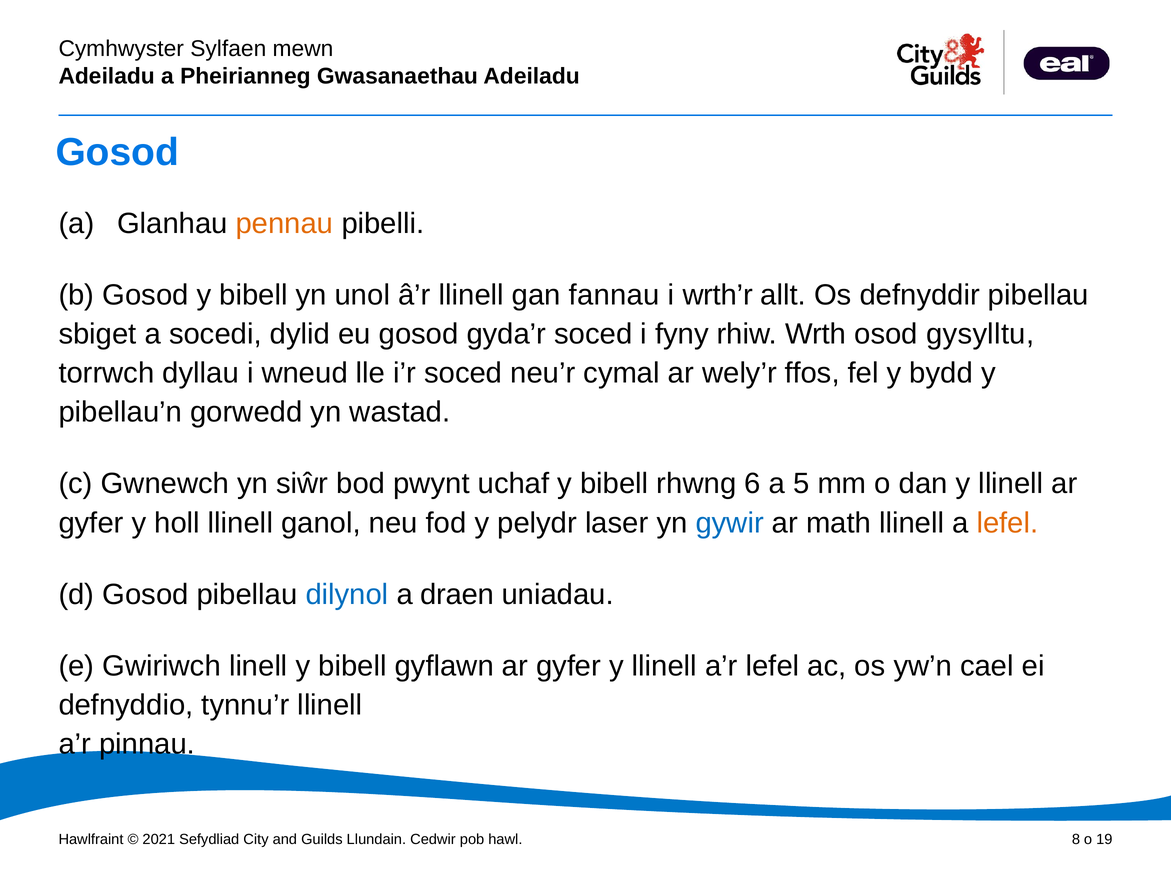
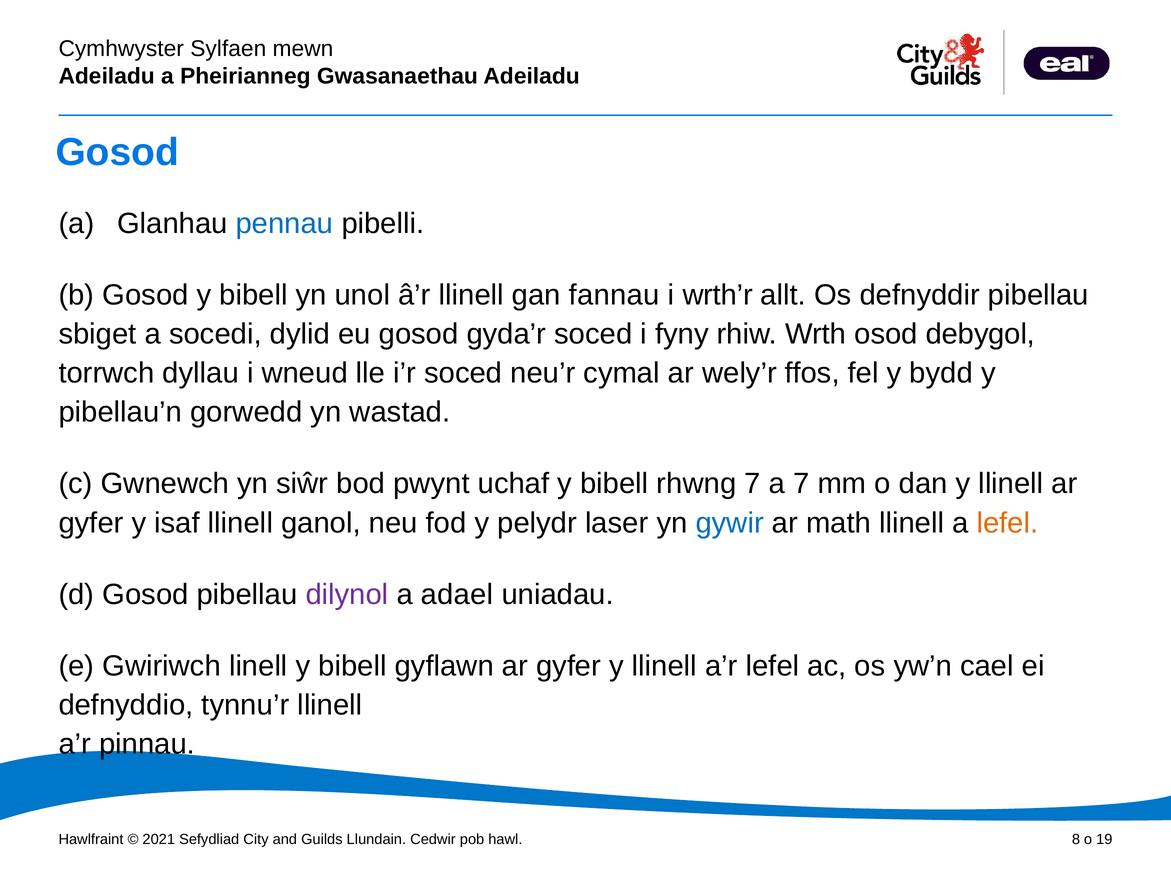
pennau colour: orange -> blue (284, 224)
gysylltu: gysylltu -> debygol (980, 334)
rhwng 6: 6 -> 7 (753, 484)
a 5: 5 -> 7 (801, 484)
holl: holl -> isaf (177, 523)
dilynol colour: blue -> purple (347, 595)
draen: draen -> adael (457, 595)
